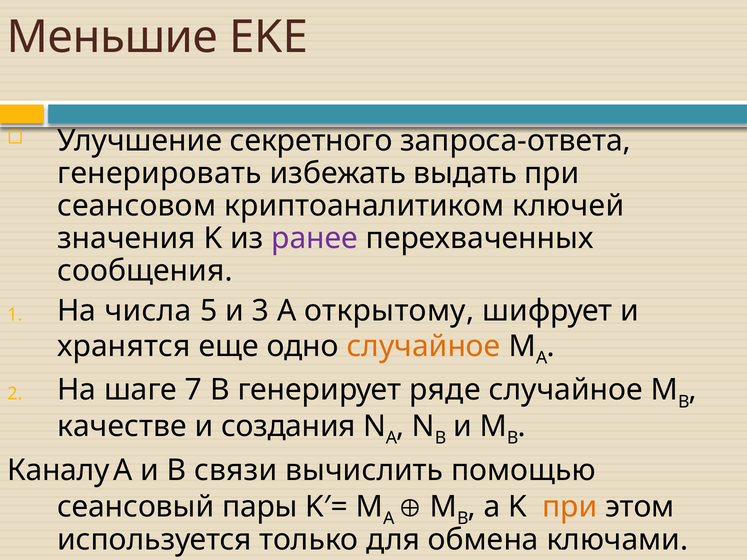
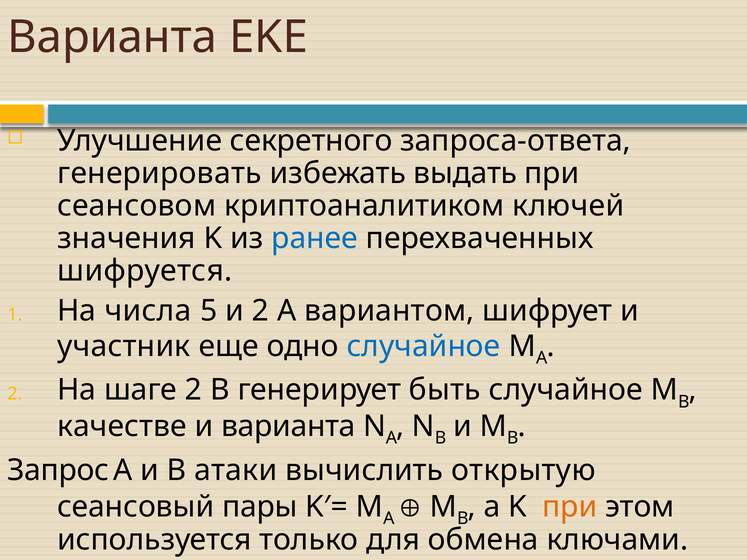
Меньшие: Меньшие -> Варианта (112, 37)
ранее colour: purple -> blue (315, 239)
сообщения: сообщения -> шифруется (145, 271)
и 3: 3 -> 2 (260, 311)
открытому: открытому -> вариантом (389, 311)
хранятся: хранятся -> участник (124, 346)
случайное colour: orange -> blue (423, 346)
шаге 7: 7 -> 2 (194, 390)
ряде: ряде -> быть (445, 390)
и создания: создания -> варианта (288, 427)
Каналу: Каналу -> Запрос (58, 470)
связи: связи -> атаки (236, 470)
помощью: помощью -> открытую (523, 470)
